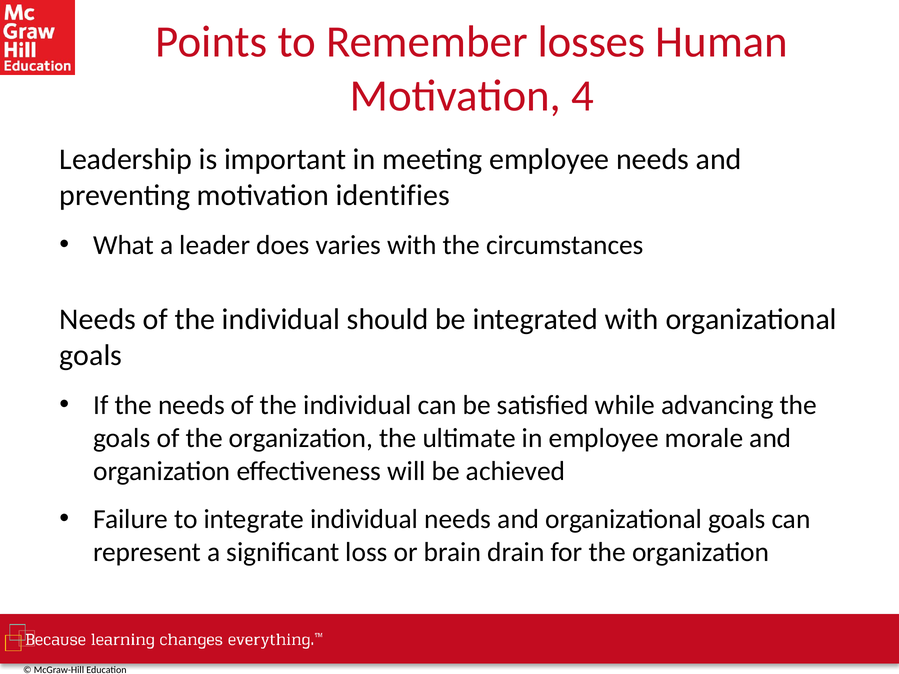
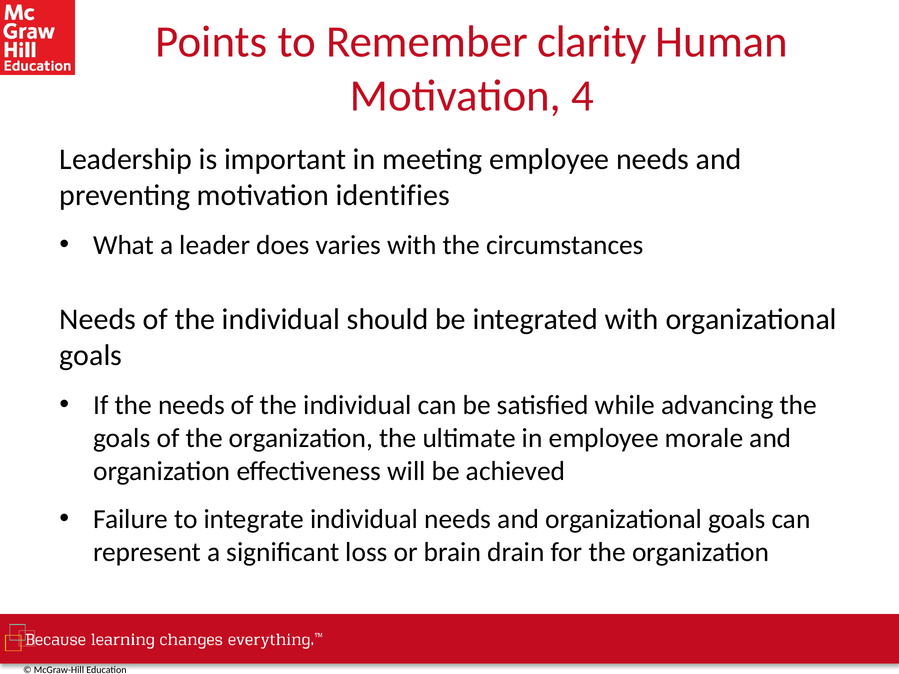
losses: losses -> clarity (592, 42)
